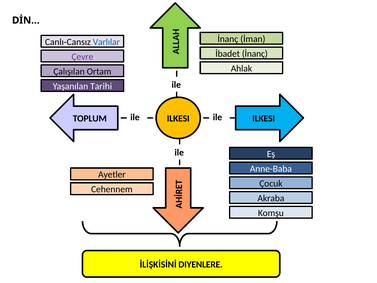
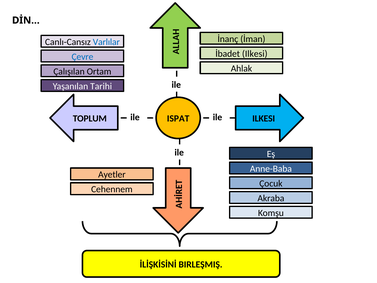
İbadet İnanç: İnanç -> Ilkesi (255, 54)
Çevre colour: purple -> blue (82, 57)
ILKESI: ILKESI -> ISPAT (178, 118)
DIYENLERE: DIYENLERE -> BIRLEŞMIŞ (200, 264)
